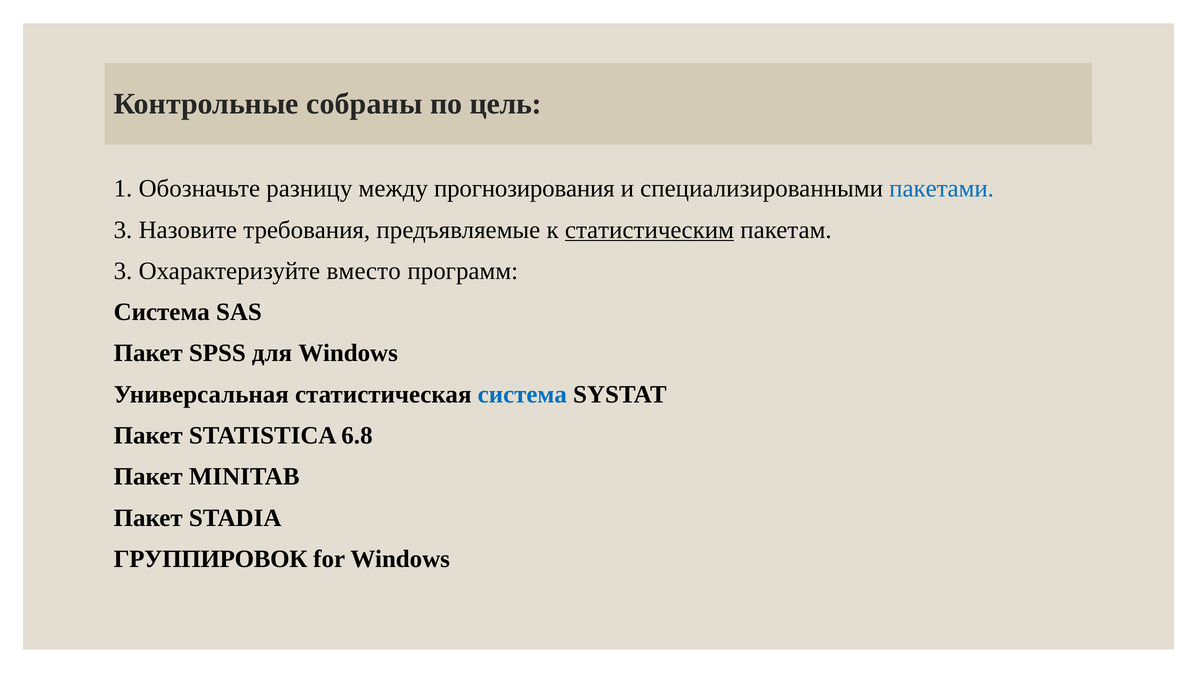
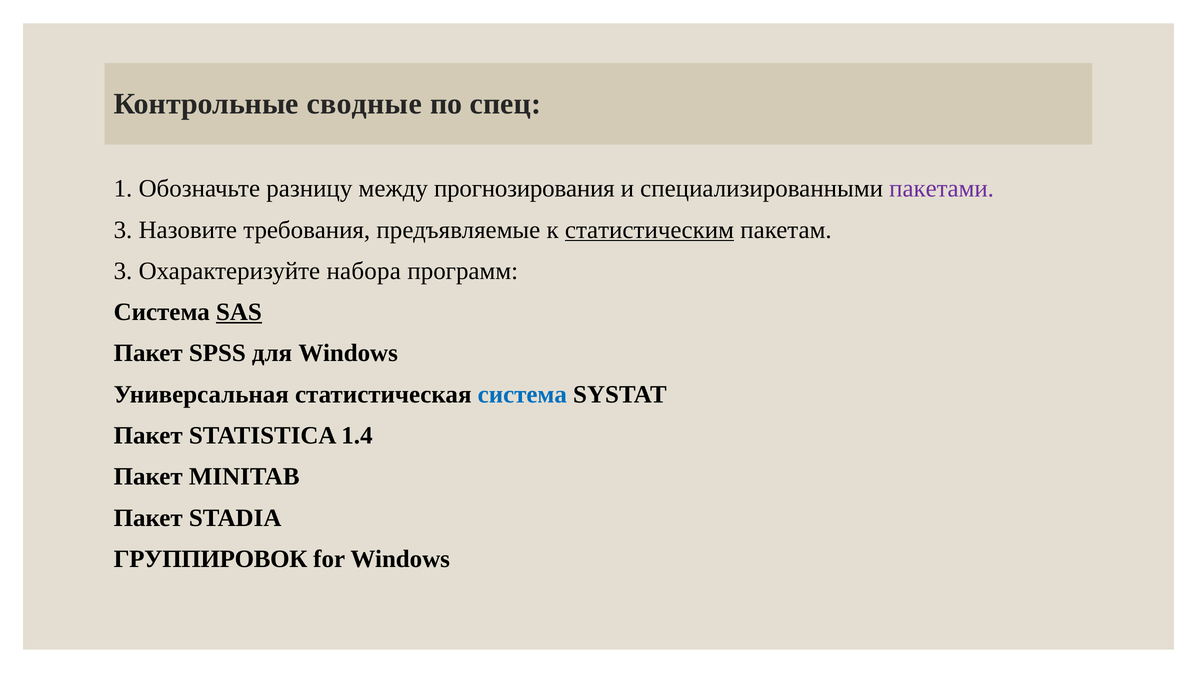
собраны: собраны -> сводные (364, 104)
цель: цель -> спец (505, 104)
пакетами colour: blue -> purple (942, 189)
вместо: вместо -> набора (364, 271)
SAS underline: none -> present (239, 312)
6.8: 6.8 -> 1.4 (357, 436)
